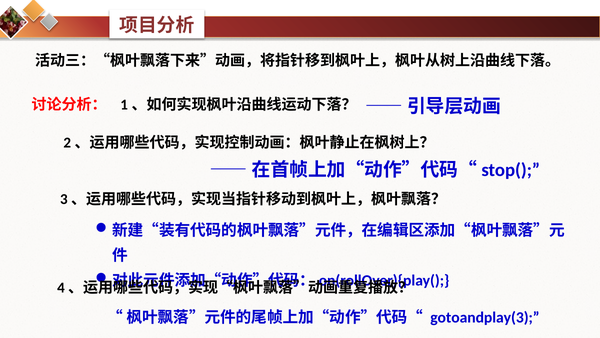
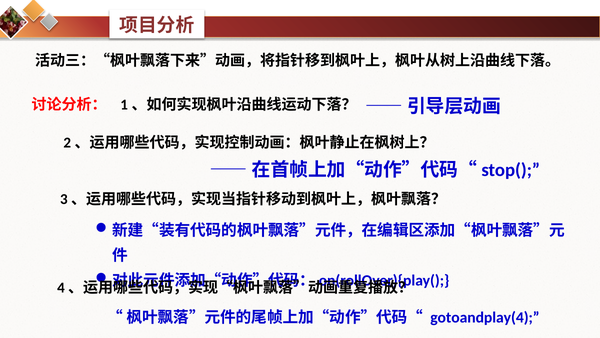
gotoandplay(3: gotoandplay(3 -> gotoandplay(4 (485, 317)
